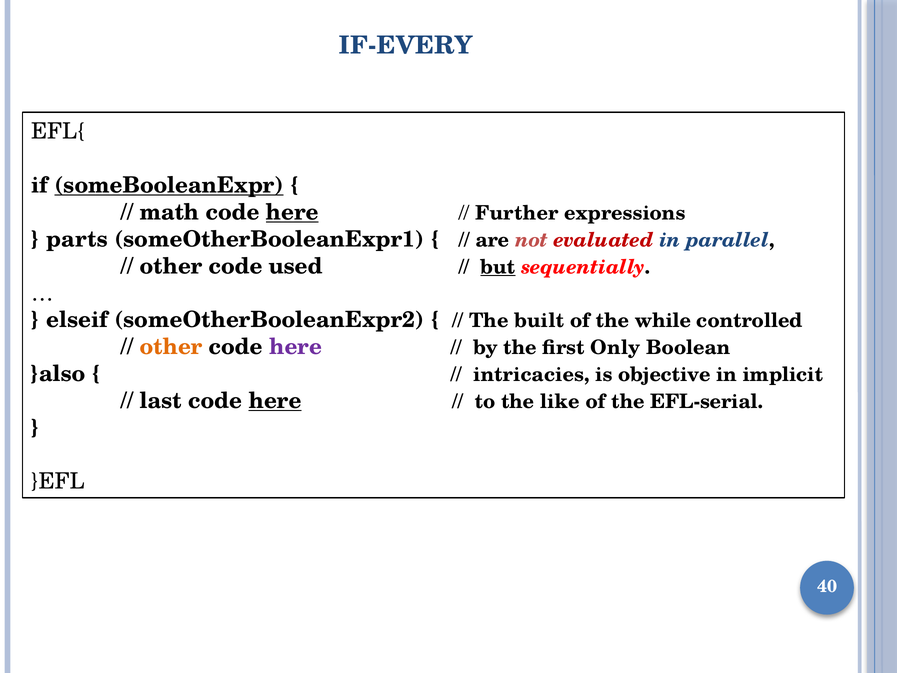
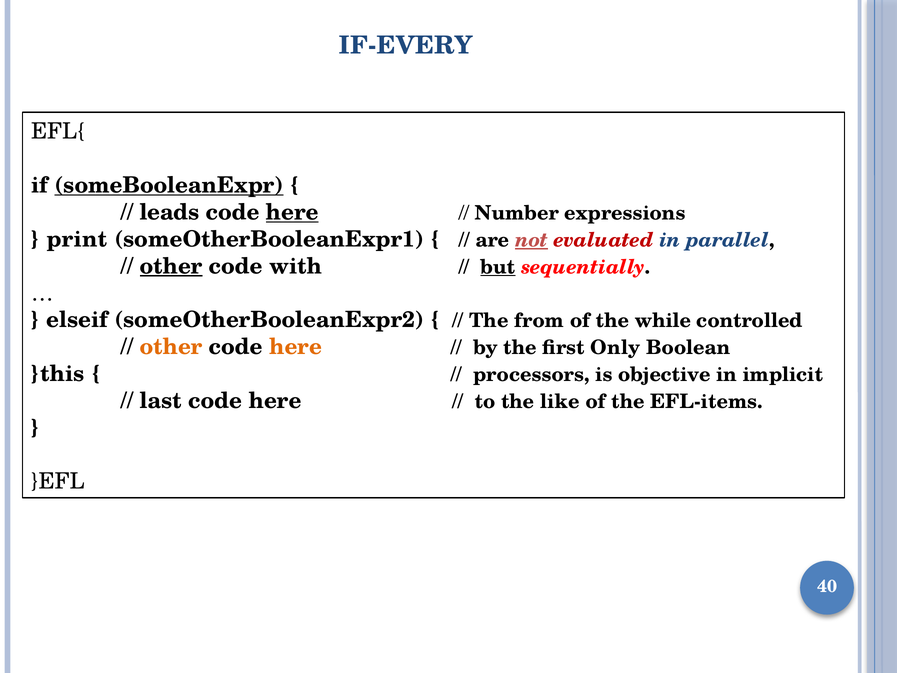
math: math -> leads (170, 212)
Further: Further -> Number (517, 213)
parts: parts -> print (77, 239)
not underline: none -> present (532, 240)
other underline: none -> present (171, 266)
used: used -> with (296, 266)
built: built -> from (539, 321)
here colour: purple -> orange (296, 347)
}also: }also -> }this (58, 374)
intricacies: intricacies -> processors (531, 375)
here underline: present -> none (275, 401)
EFL-serial: EFL-serial -> EFL-items (707, 401)
